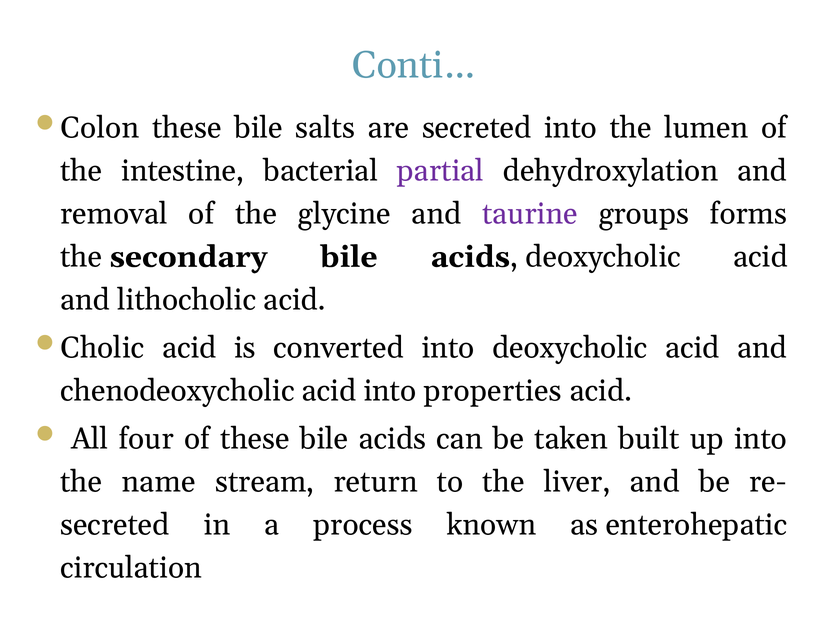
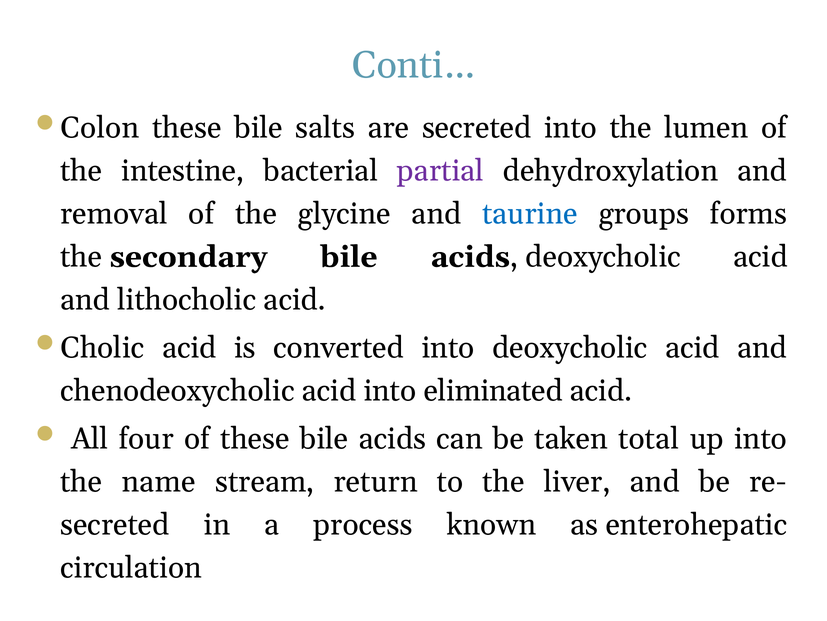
taurine colour: purple -> blue (530, 214)
properties: properties -> eliminated (493, 391)
built: built -> total (649, 438)
